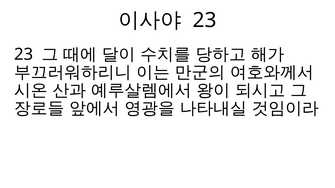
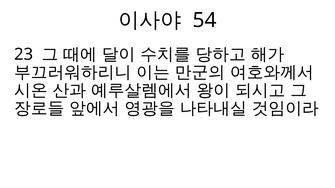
23: 23 -> 54 (205, 20)
